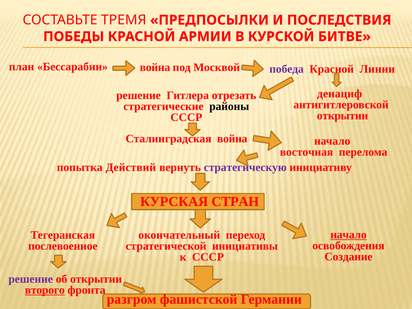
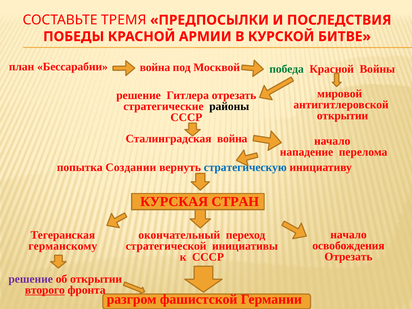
победа colour: purple -> green (287, 69)
Линии: Линии -> Войны (377, 69)
денациф: денациф -> мировой (340, 94)
восточная: восточная -> нападение (307, 152)
Действий: Действий -> Создании (131, 167)
стратегическую colour: purple -> blue (245, 167)
начало underline: present -> none (349, 235)
послевоенное: послевоенное -> германскому (63, 246)
Создание: Создание -> Отрезать (348, 257)
